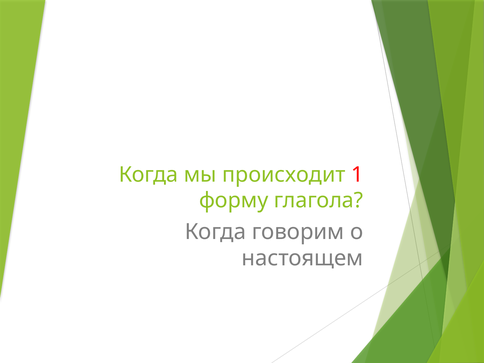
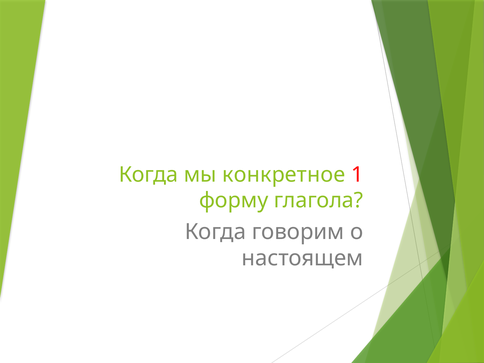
происходит: происходит -> конкретное (284, 175)
